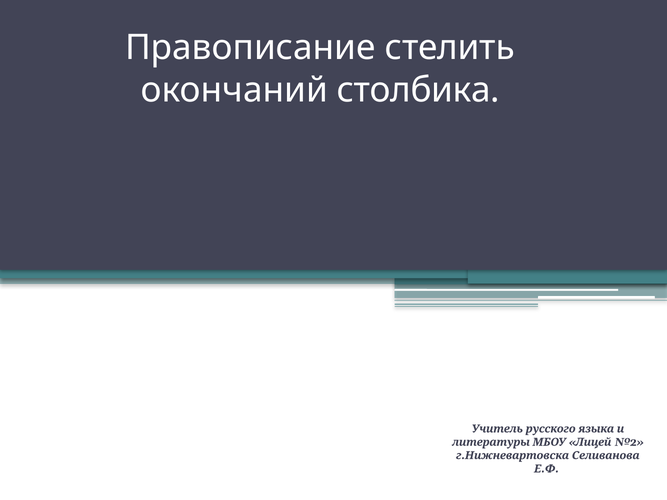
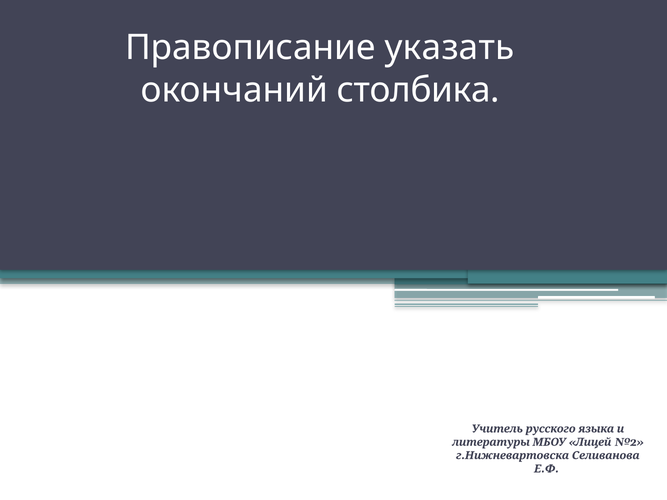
стелить: стелить -> указать (450, 48)
